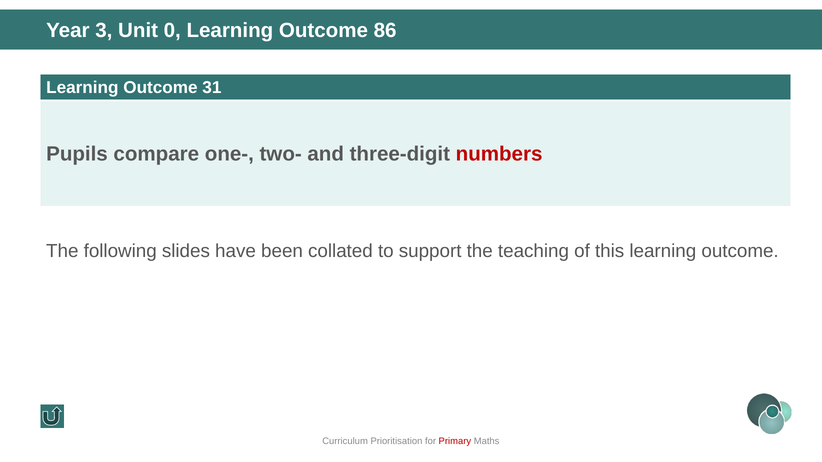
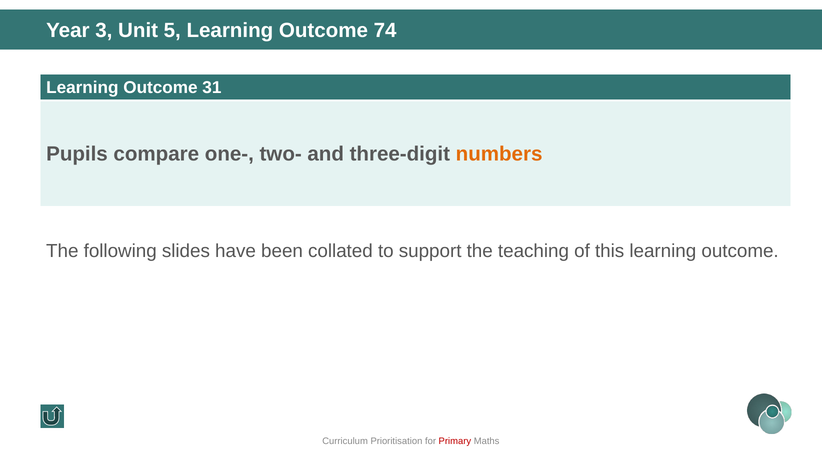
0: 0 -> 5 (172, 31)
86: 86 -> 74 (385, 31)
numbers colour: red -> orange (499, 154)
